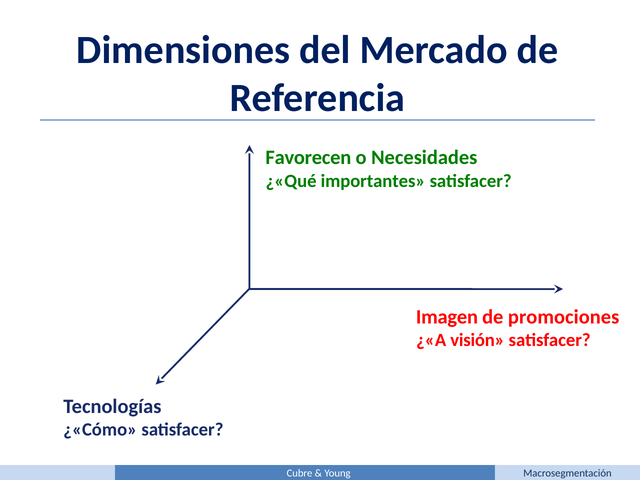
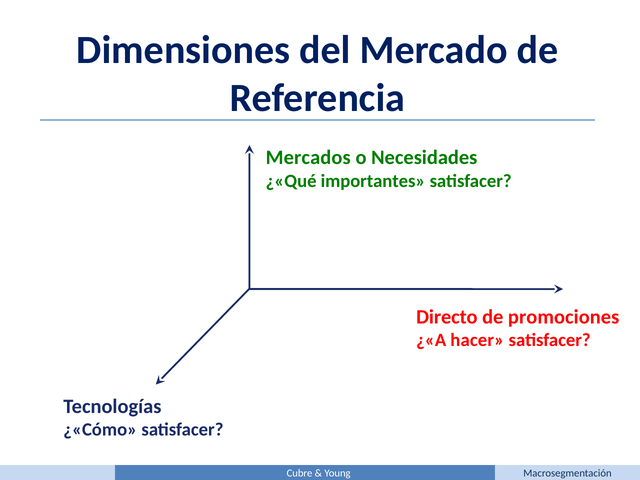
Favorecen: Favorecen -> Mercados (308, 158)
Imagen: Imagen -> Directo (447, 317)
visión: visión -> hacer (477, 340)
